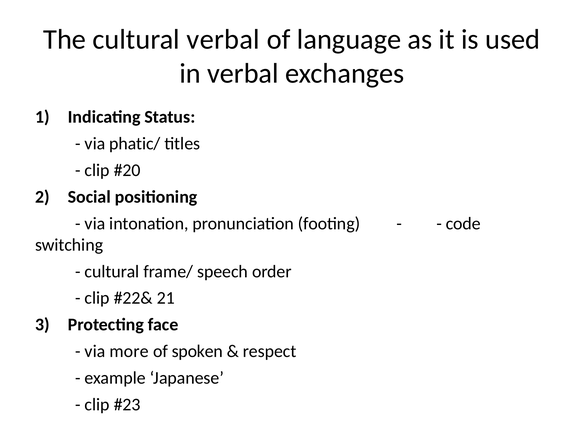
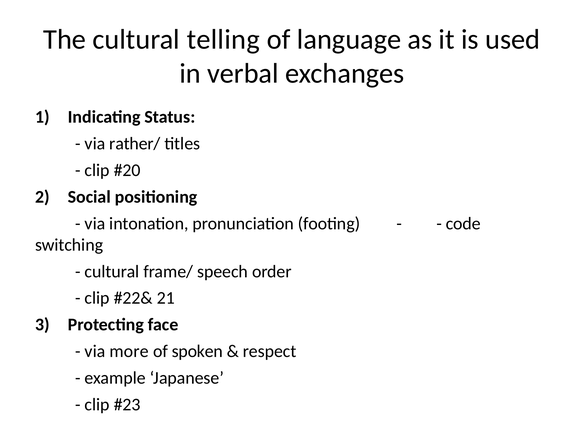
cultural verbal: verbal -> telling (223, 39)
phatic/: phatic/ -> rather/ (135, 144)
